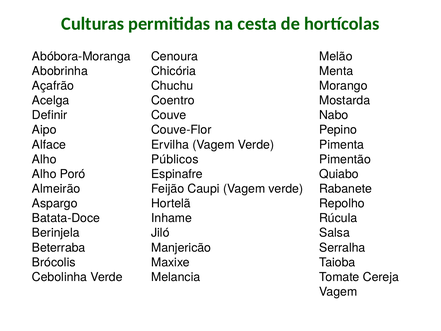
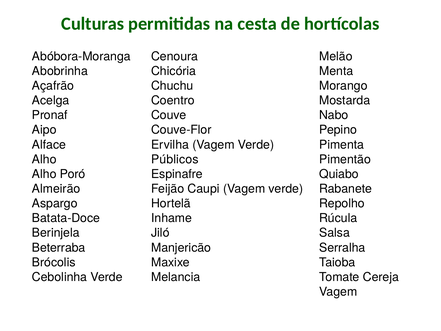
Definir: Definir -> Pronaf (50, 115)
